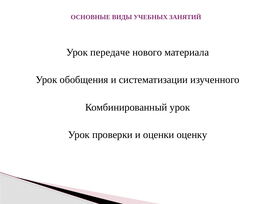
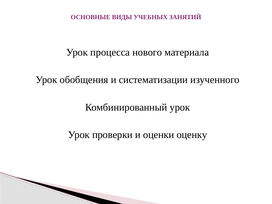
передаче: передаче -> процесса (110, 52)
